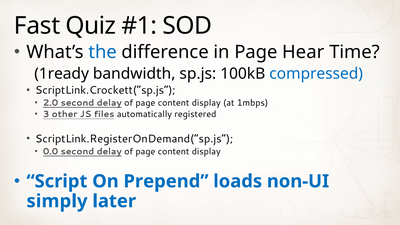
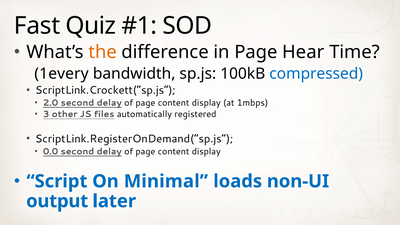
the colour: blue -> orange (103, 52)
1ready: 1ready -> 1every (62, 74)
Prepend: Prepend -> Minimal (166, 181)
simply: simply -> output (57, 201)
